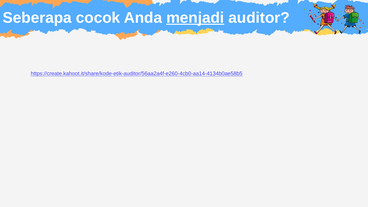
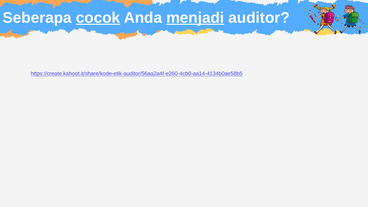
cocok underline: none -> present (98, 18)
